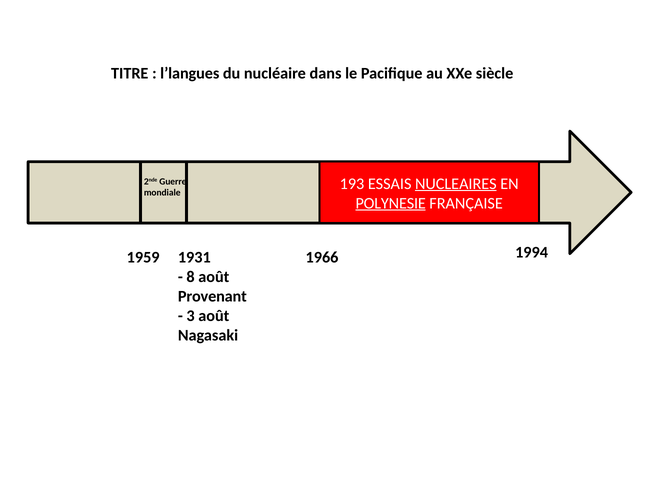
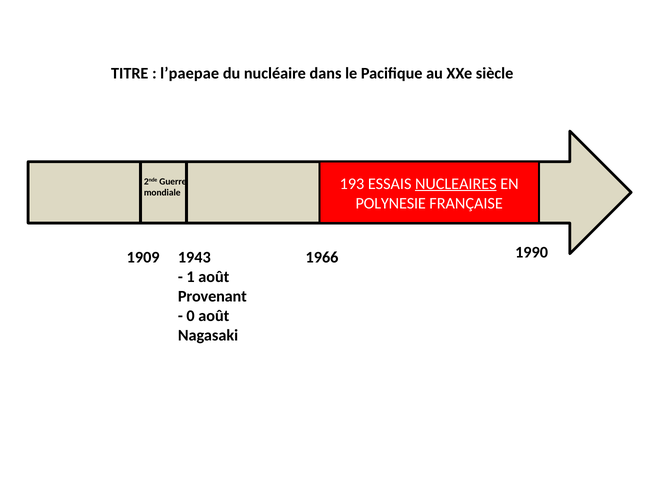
l’langues: l’langues -> l’paepae (190, 73)
POLYNESIE underline: present -> none (391, 203)
1959: 1959 -> 1909 (143, 257)
1931: 1931 -> 1943 (194, 257)
1994: 1994 -> 1990 (532, 252)
8: 8 -> 1 (191, 277)
3: 3 -> 0 (191, 316)
